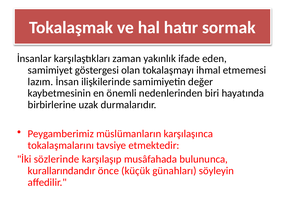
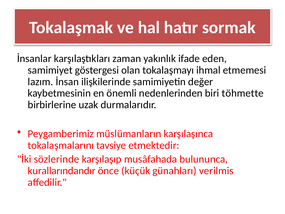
hayatında: hayatında -> töhmette (243, 93)
söyleyin: söyleyin -> verilmis (216, 171)
